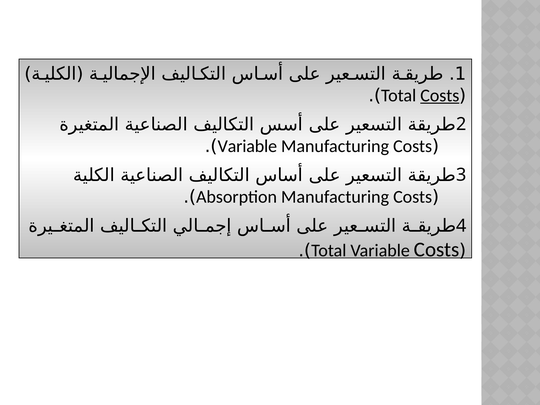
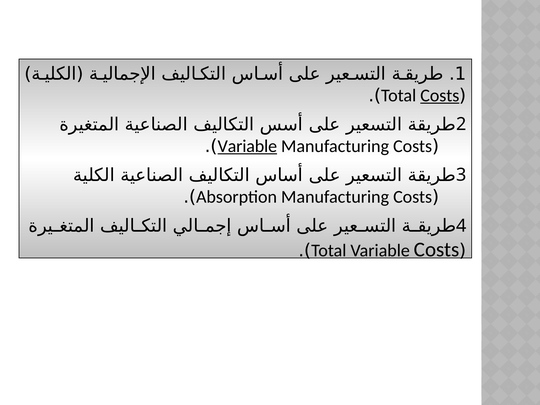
Variable underline: none -> present (247, 146)
